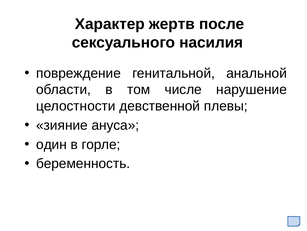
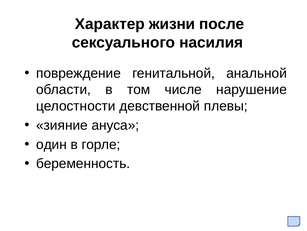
жертв: жертв -> жизни (172, 24)
